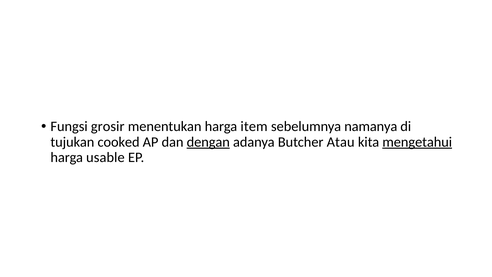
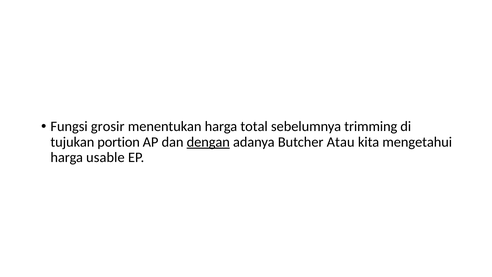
item: item -> total (254, 126)
namanya: namanya -> trimming (371, 126)
cooked: cooked -> portion (119, 142)
mengetahui underline: present -> none (417, 142)
